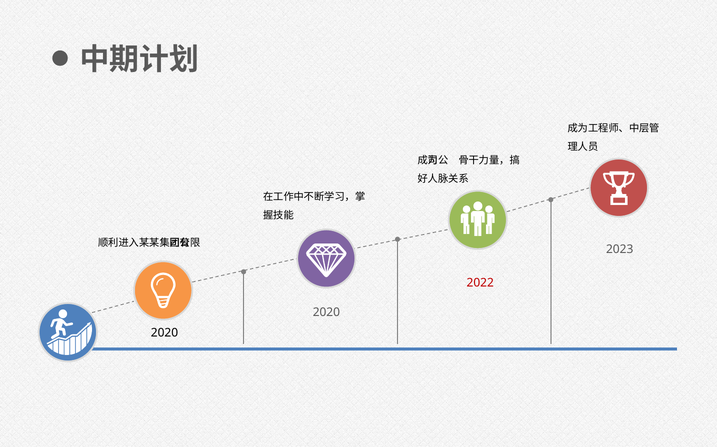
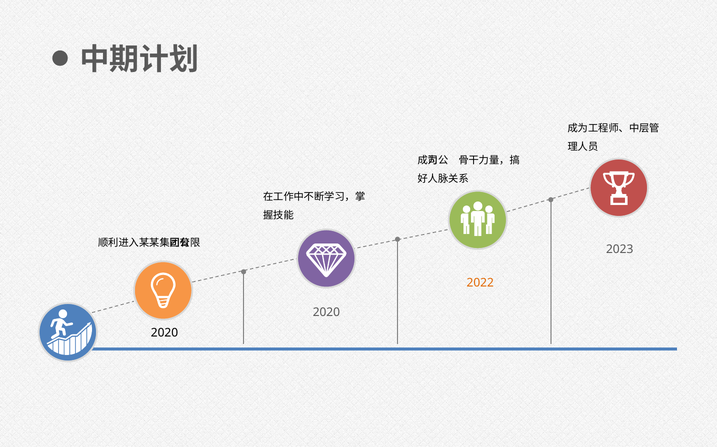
2022 colour: red -> orange (480, 283)
